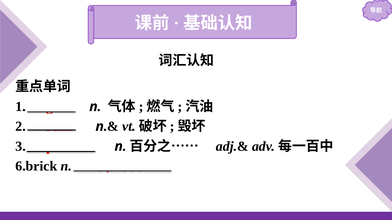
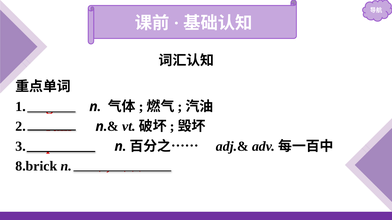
6.brick: 6.brick -> 8.brick (36, 166)
